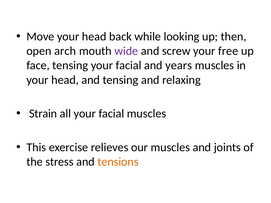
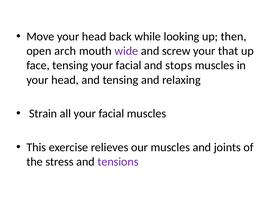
free: free -> that (228, 51)
years: years -> stops (179, 65)
tensions colour: orange -> purple (118, 162)
